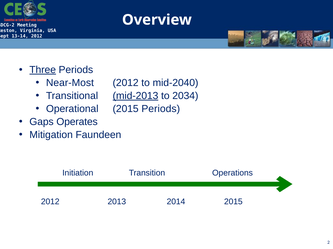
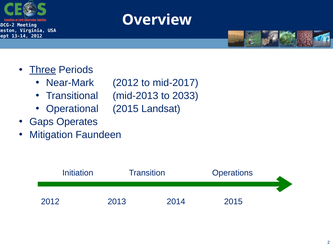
Near-Most: Near-Most -> Near-Mark (70, 83)
mid-2040: mid-2040 -> mid-2017 (176, 83)
mid-2013 underline: present -> none (135, 96)
2034: 2034 -> 2033 (185, 96)
2015 Periods: Periods -> Landsat (161, 109)
